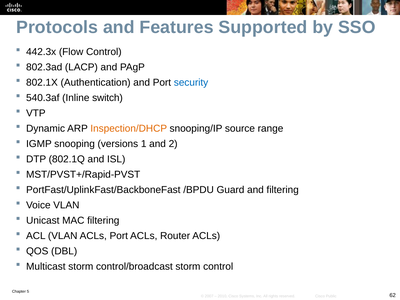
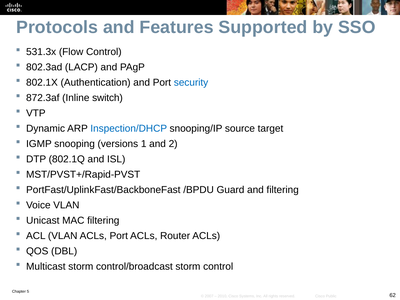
442.3x: 442.3x -> 531.3x (41, 52)
540.3af: 540.3af -> 872.3af (43, 98)
Inspection/DHCP colour: orange -> blue (129, 129)
range: range -> target (271, 129)
